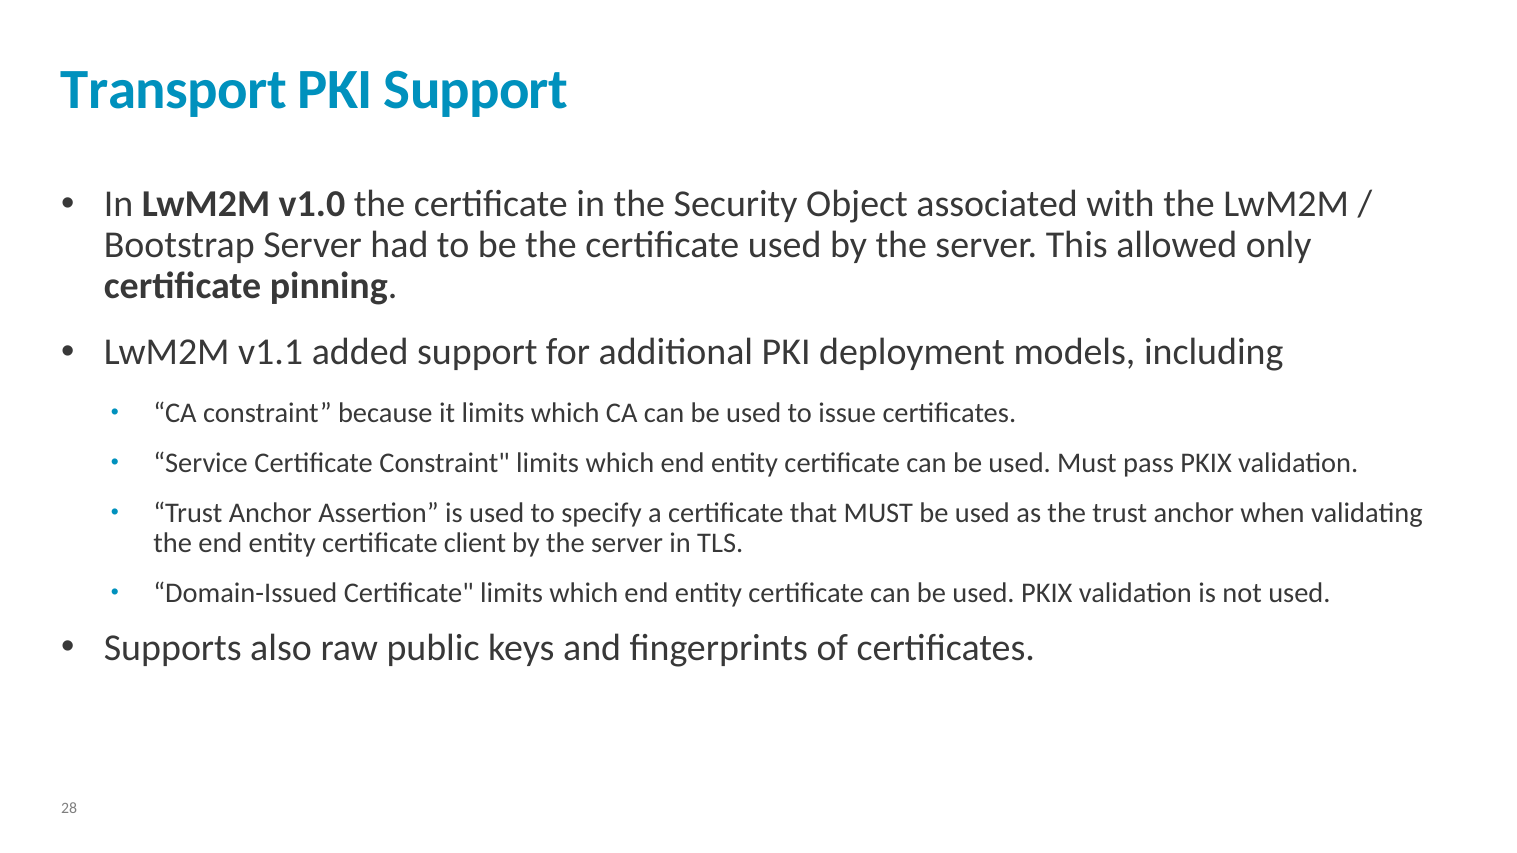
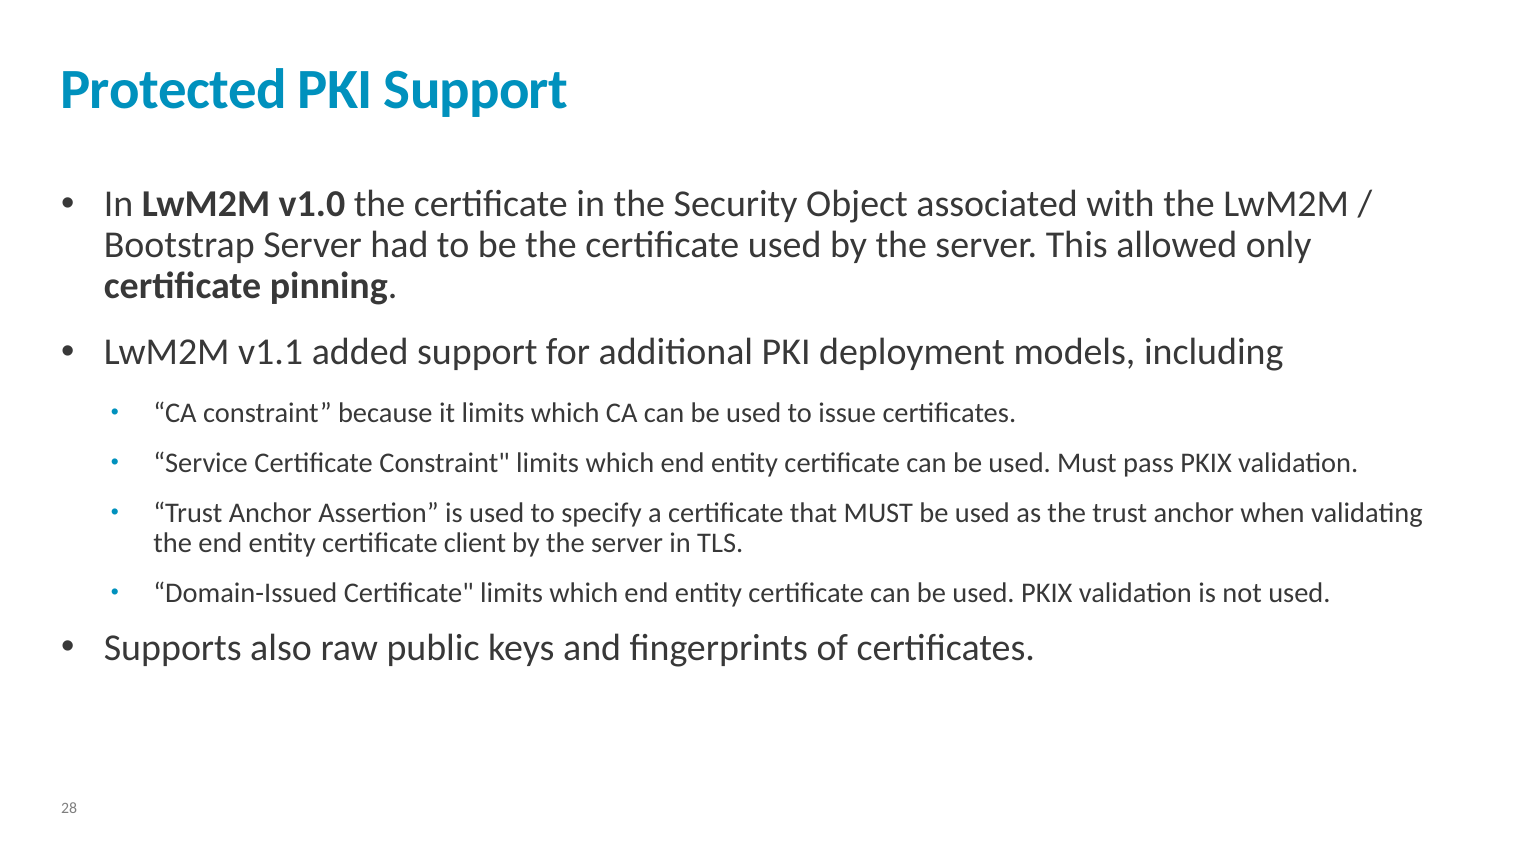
Transport: Transport -> Protected (174, 89)
